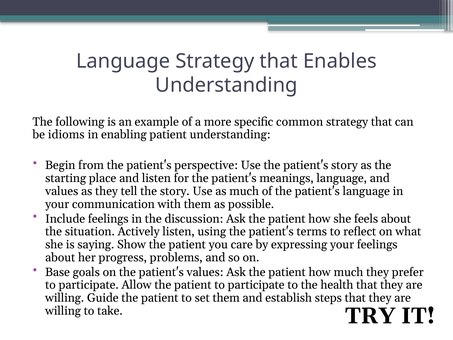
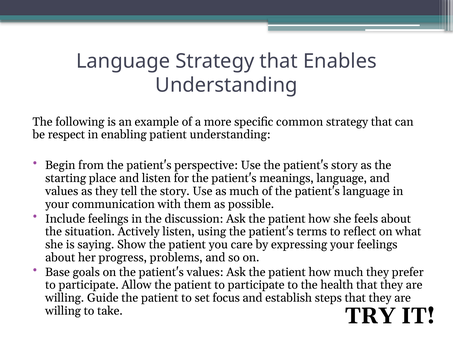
idioms: idioms -> respect (66, 135)
set them: them -> focus (226, 298)
